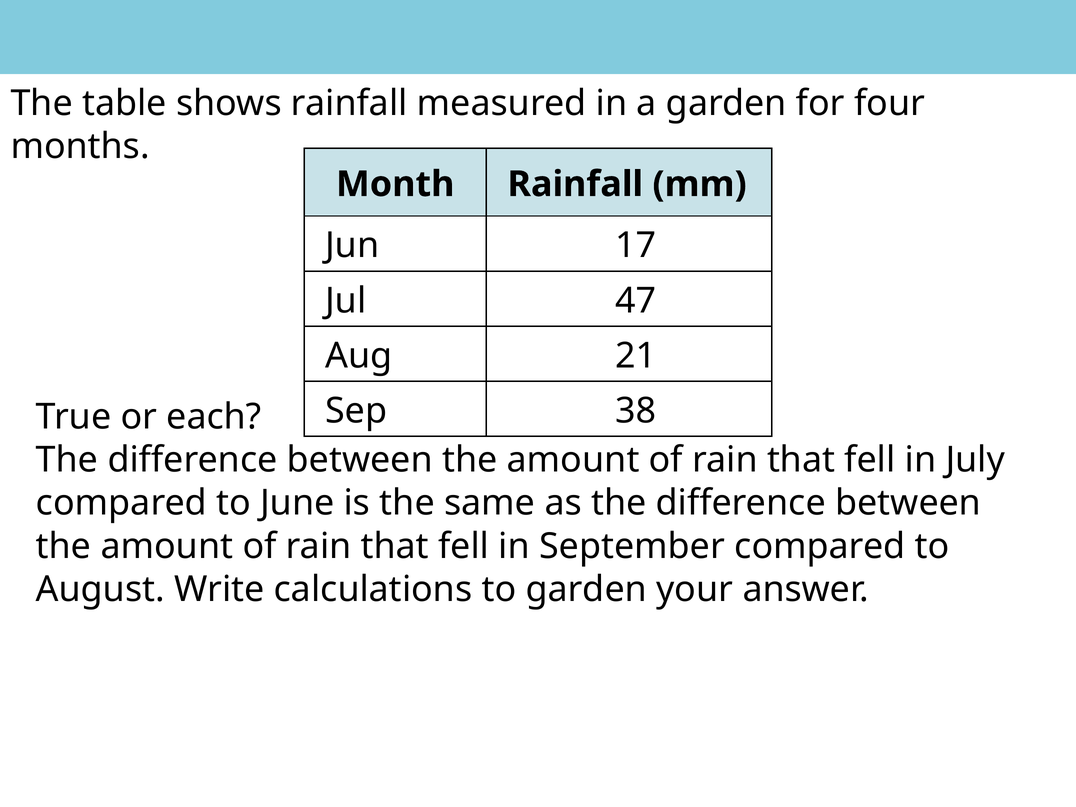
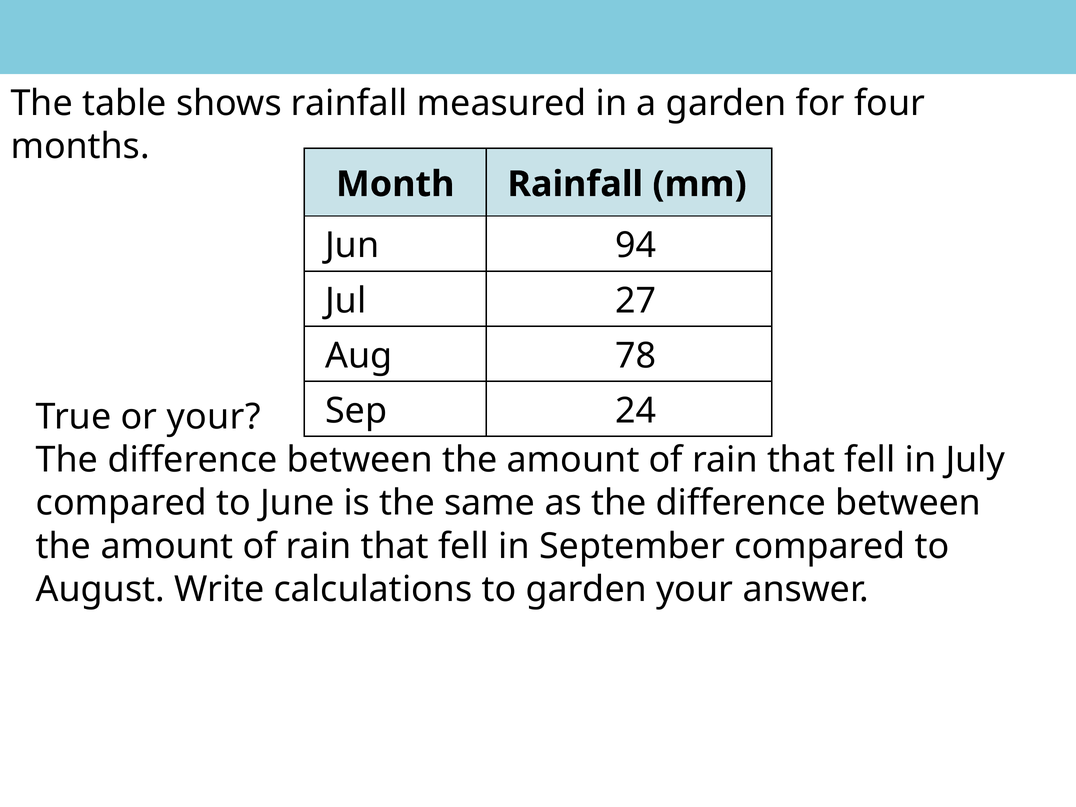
17: 17 -> 94 (636, 246)
47: 47 -> 27 (636, 301)
21: 21 -> 78 (636, 356)
38: 38 -> 24 (636, 411)
or each: each -> your (214, 417)
